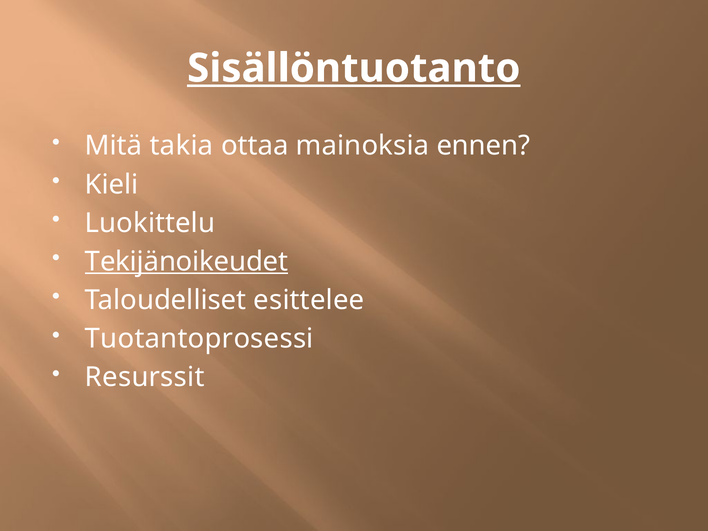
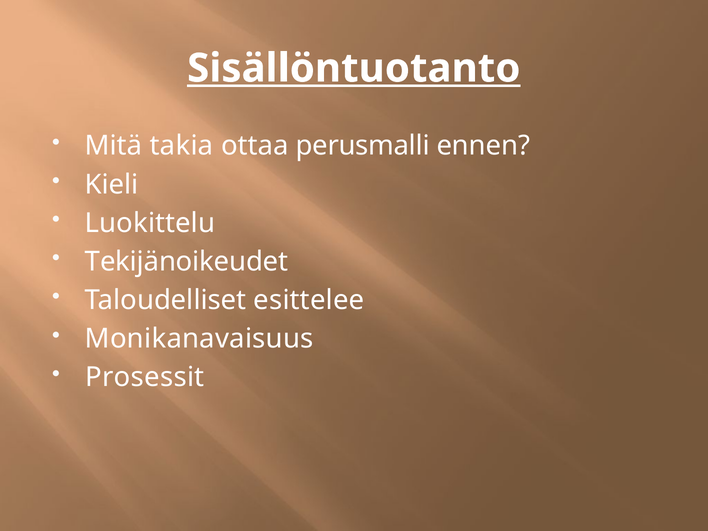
mainoksia: mainoksia -> perusmalli (363, 146)
Tekijänoikeudet underline: present -> none (187, 262)
Tuotantoprosessi: Tuotantoprosessi -> Monikanavaisuus (199, 339)
Resurssit: Resurssit -> Prosessit (145, 377)
